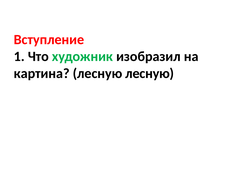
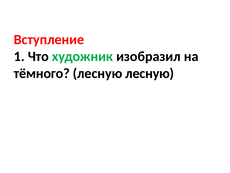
картина: картина -> тёмного (42, 73)
